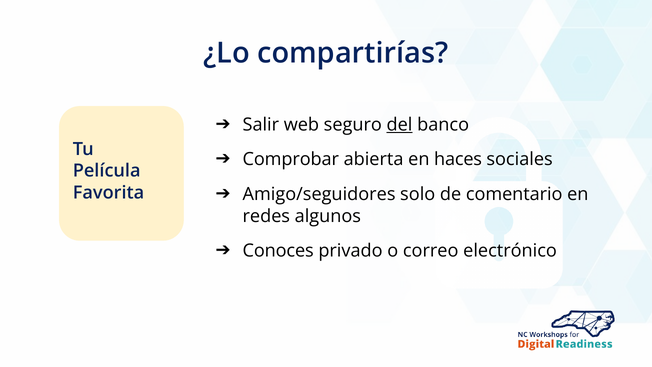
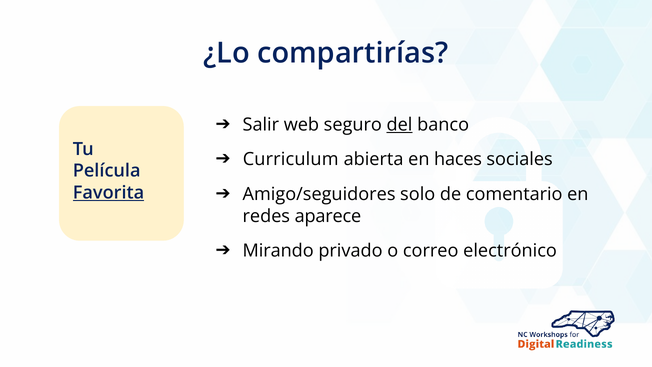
Comprobar: Comprobar -> Curriculum (291, 159)
Favorita underline: none -> present (109, 192)
algunos: algunos -> aparece (328, 216)
Conoces: Conoces -> Mirando (278, 251)
